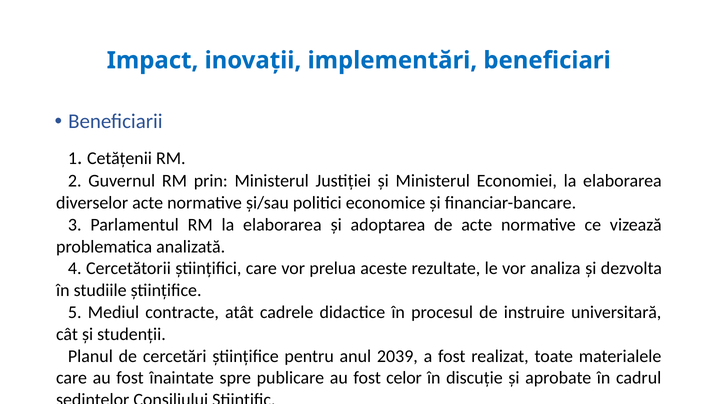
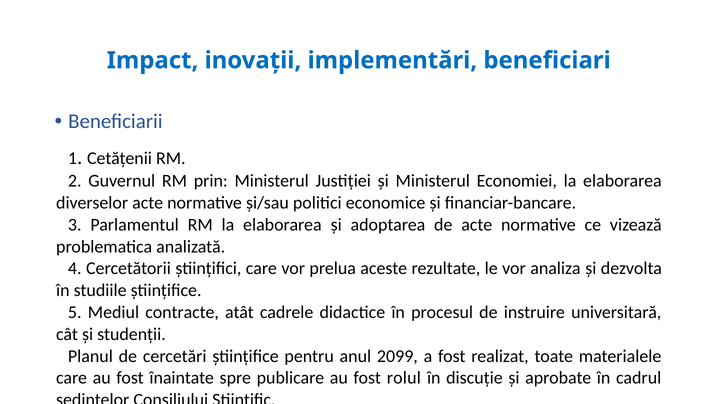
2039: 2039 -> 2099 (397, 356)
celor: celor -> rolul (404, 378)
